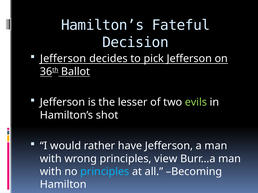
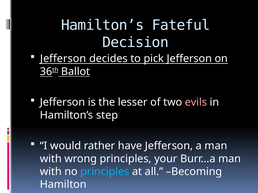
evils colour: light green -> pink (196, 103)
shot: shot -> step (107, 115)
view: view -> your (166, 159)
